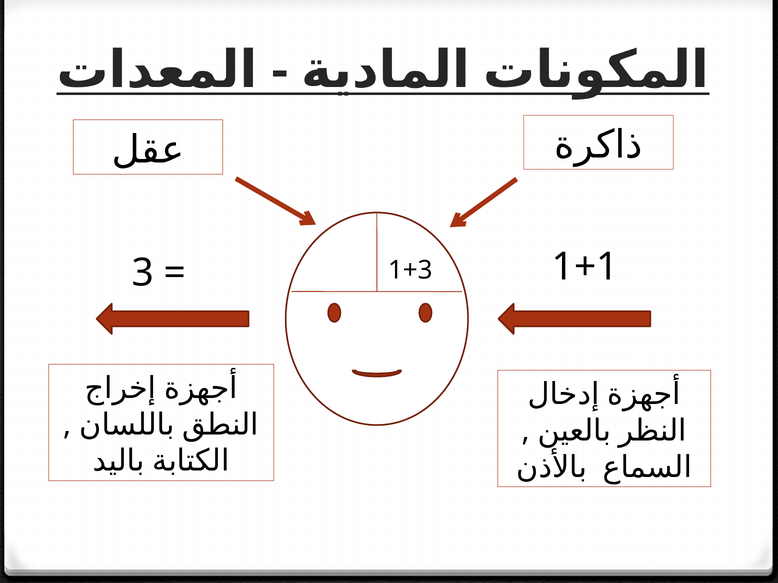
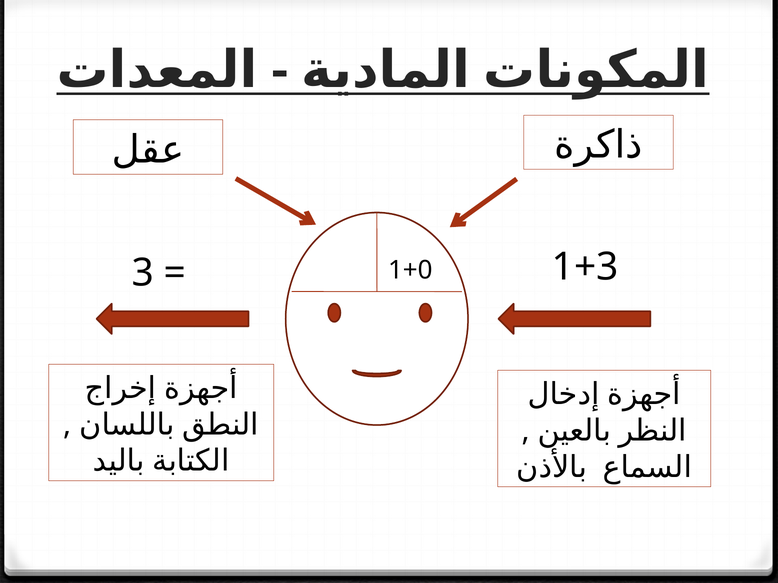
1+1: 1+1 -> 1+3 (585, 267)
1+3: 1+3 -> 1+0 (410, 270)
